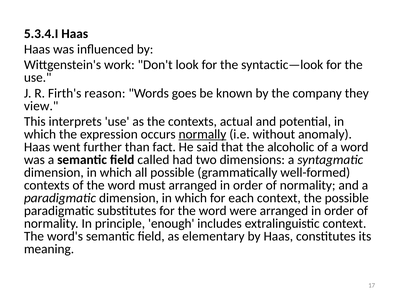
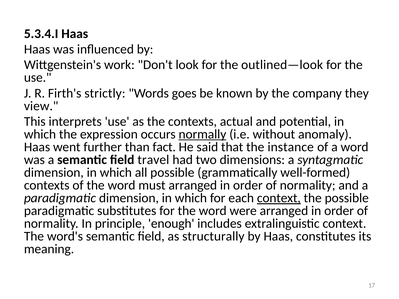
syntactic—look: syntactic—look -> outlined—look (282, 65)
reason: reason -> strictly (105, 93)
alcoholic: alcoholic -> instance (291, 147)
called: called -> travel (153, 160)
context underline: none -> present (279, 198)
elementary: elementary -> structurally (213, 237)
